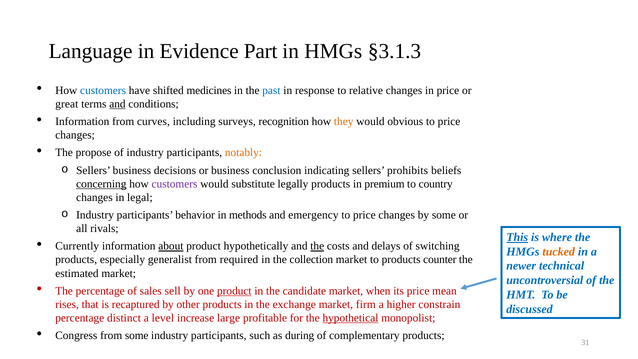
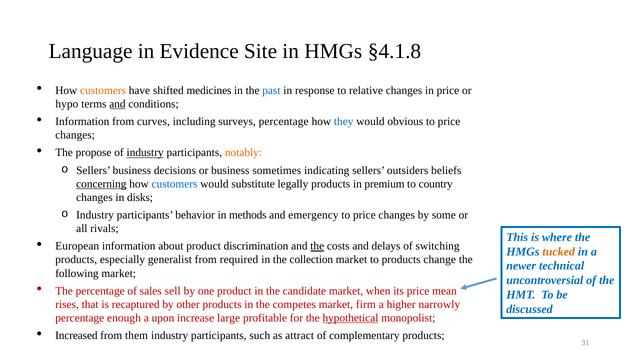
Part: Part -> Site (261, 51)
§3.1.3: §3.1.3 -> §4.1.8 (395, 51)
customers colour: blue -> orange (103, 90)
great: great -> hypo (67, 104)
surveys recognition: recognition -> percentage (284, 122)
they colour: orange -> blue (344, 122)
industry underline: none -> present (145, 153)
conclusion: conclusion -> sometimes (277, 170)
prohibits: prohibits -> outsiders (408, 170)
customers colour: purple -> blue (175, 184)
legal: legal -> disks (140, 197)
This underline: present -> none (517, 237)
Currently: Currently -> European (77, 246)
about underline: present -> none (171, 246)
hypothetically: hypothetically -> discrimination (256, 246)
counter: counter -> change (440, 260)
estimated: estimated -> following (77, 273)
product underline: present -> none (234, 291)
exchange: exchange -> competes (294, 304)
constrain: constrain -> narrowly (439, 304)
distinct: distinct -> enough (124, 318)
level: level -> upon (163, 318)
Congress: Congress -> Increased (76, 335)
from some: some -> them (137, 335)
during: during -> attract (300, 335)
